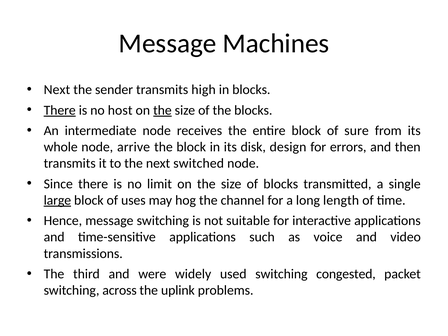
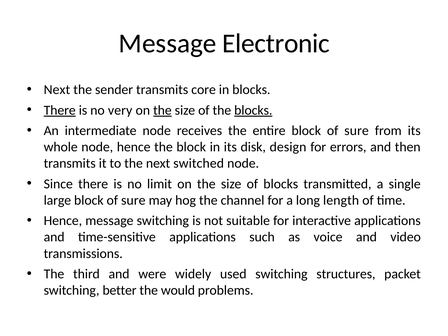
Machines: Machines -> Electronic (276, 43)
high: high -> core (204, 90)
host: host -> very (120, 110)
blocks underline: none -> present (253, 110)
node arrive: arrive -> hence (134, 147)
large underline: present -> none (57, 200)
uses: uses -> sure (133, 200)
congested: congested -> structures (346, 274)
across: across -> better (120, 290)
uplink: uplink -> would (178, 290)
